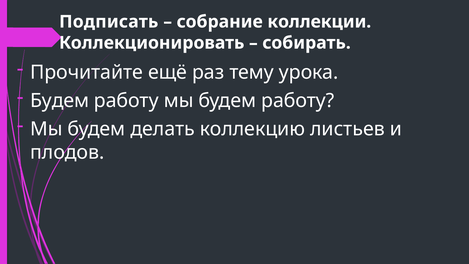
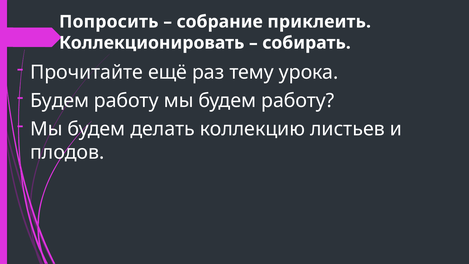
Подписать: Подписать -> Попросить (109, 22)
коллекции: коллекции -> приклеить (319, 22)
